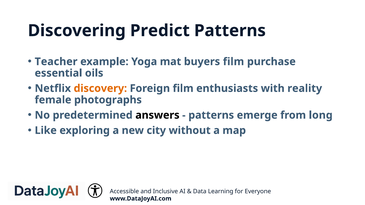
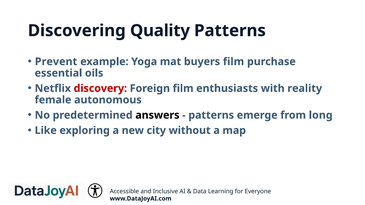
Predict: Predict -> Quality (160, 31)
Teacher: Teacher -> Prevent (56, 62)
discovery colour: orange -> red (100, 89)
photographs: photographs -> autonomous (108, 100)
